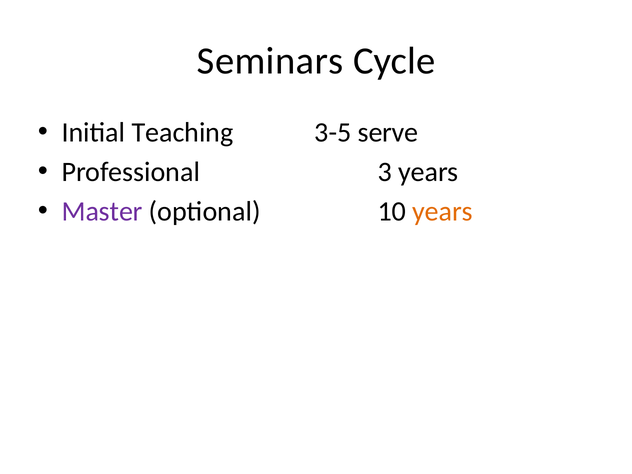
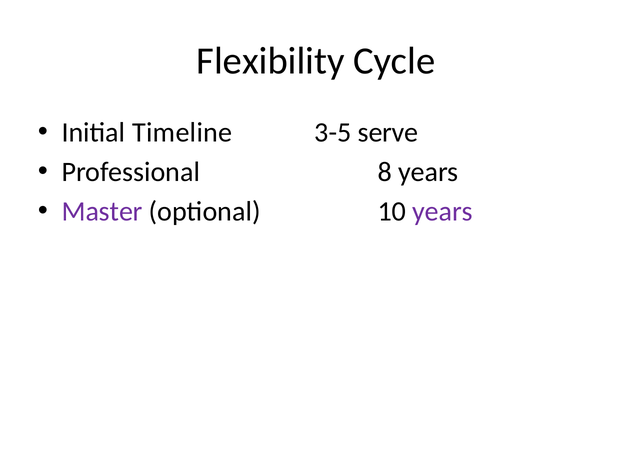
Seminars: Seminars -> Flexibility (270, 61)
Teaching: Teaching -> Timeline (182, 133)
3: 3 -> 8 (385, 172)
years colour: orange -> purple (443, 211)
